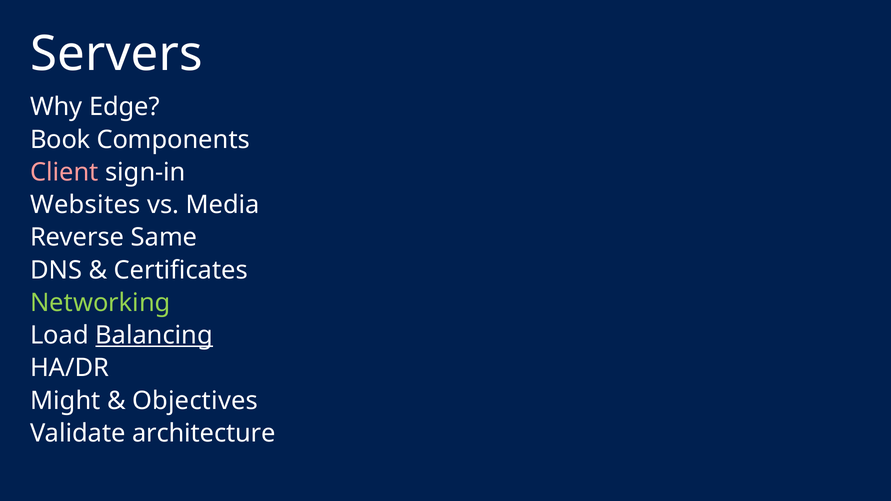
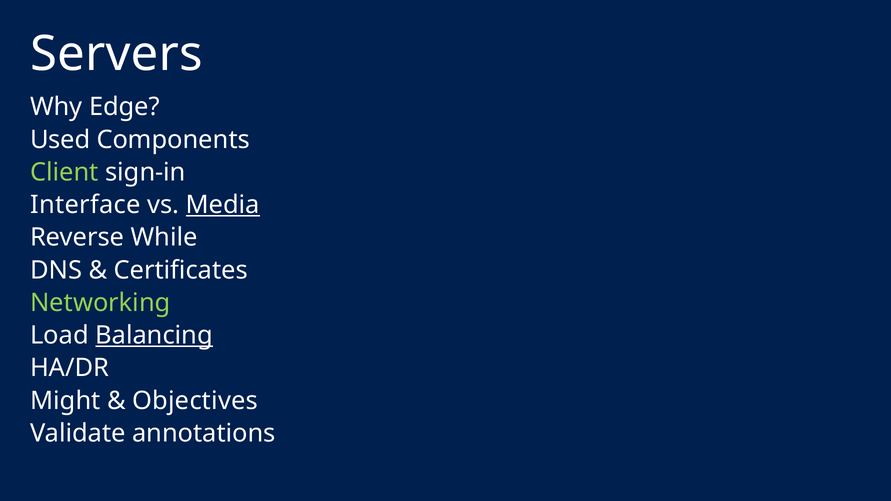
Book: Book -> Used (60, 140)
Client colour: pink -> light green (64, 172)
Websites: Websites -> Interface (85, 205)
Media underline: none -> present (223, 205)
Same: Same -> While (164, 238)
architecture: architecture -> annotations (204, 433)
